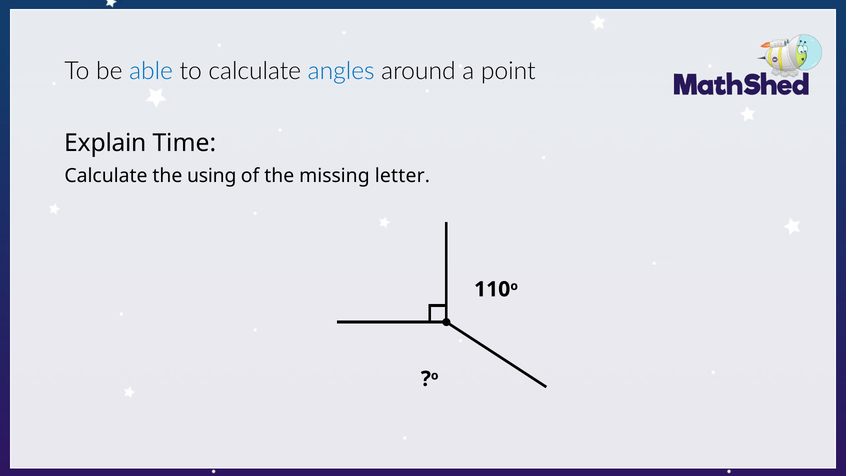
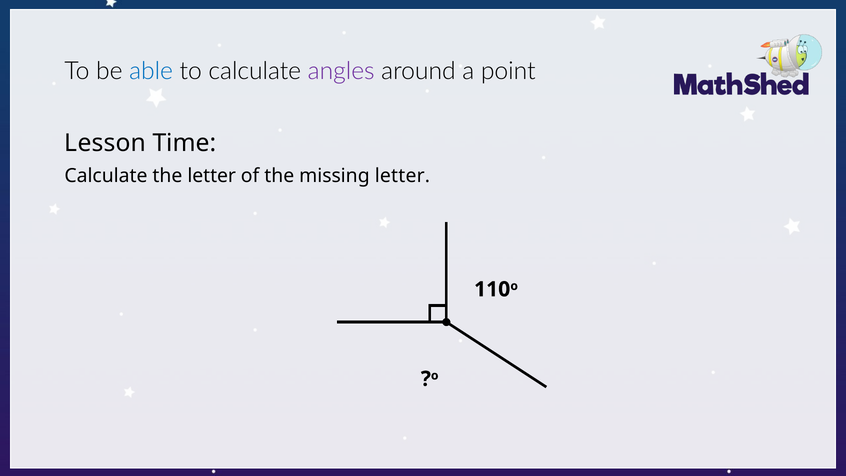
angles colour: blue -> purple (341, 71)
Explain: Explain -> Lesson (105, 143)
the using: using -> letter (212, 176)
